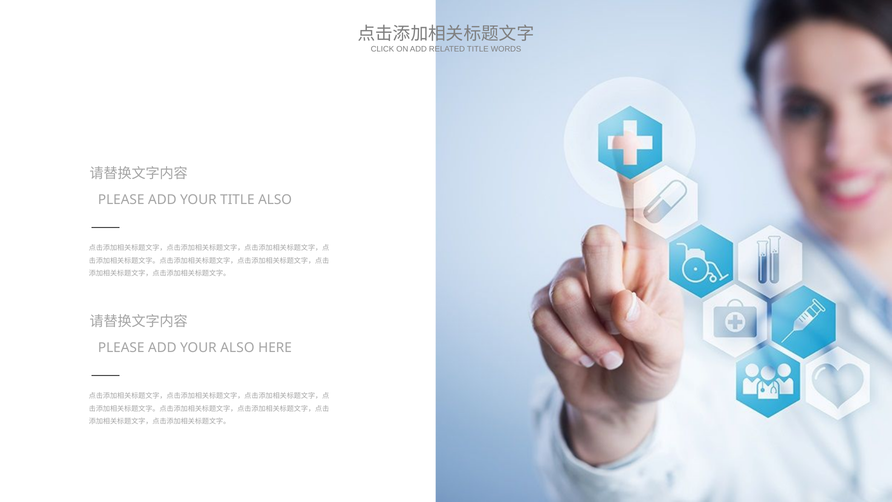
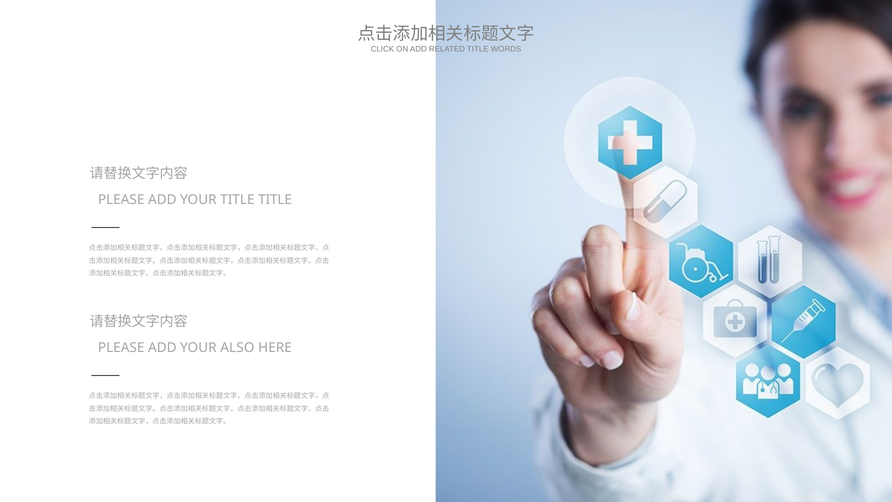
TITLE ALSO: ALSO -> TITLE (275, 200)
